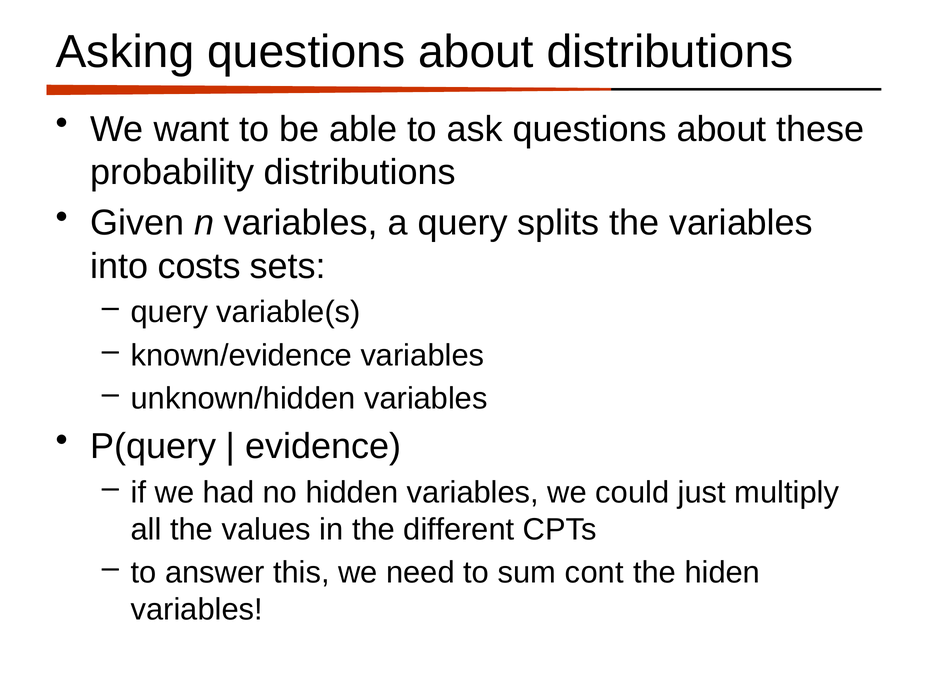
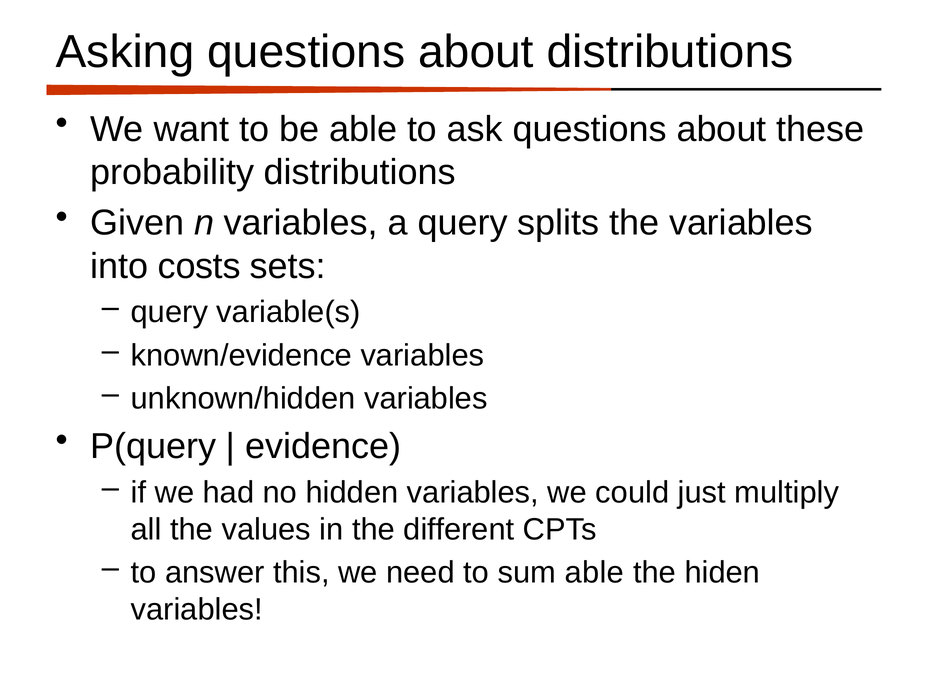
sum cont: cont -> able (594, 572)
